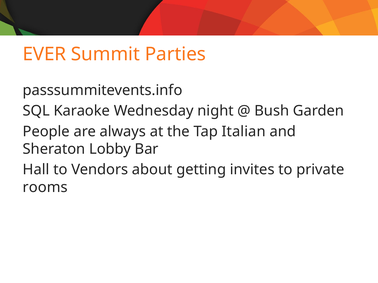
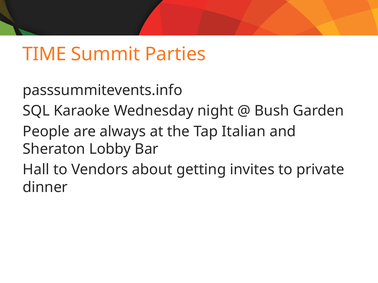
EVER: EVER -> TIME (44, 54)
rooms: rooms -> dinner (45, 188)
